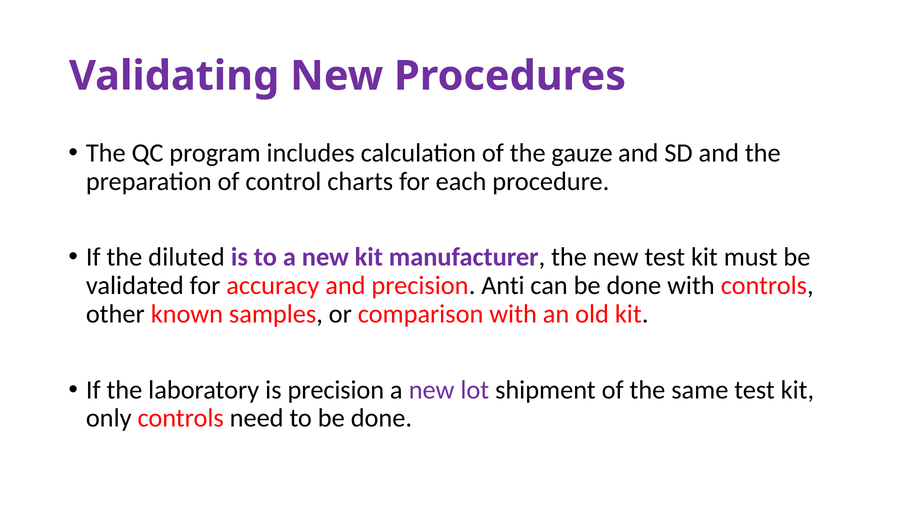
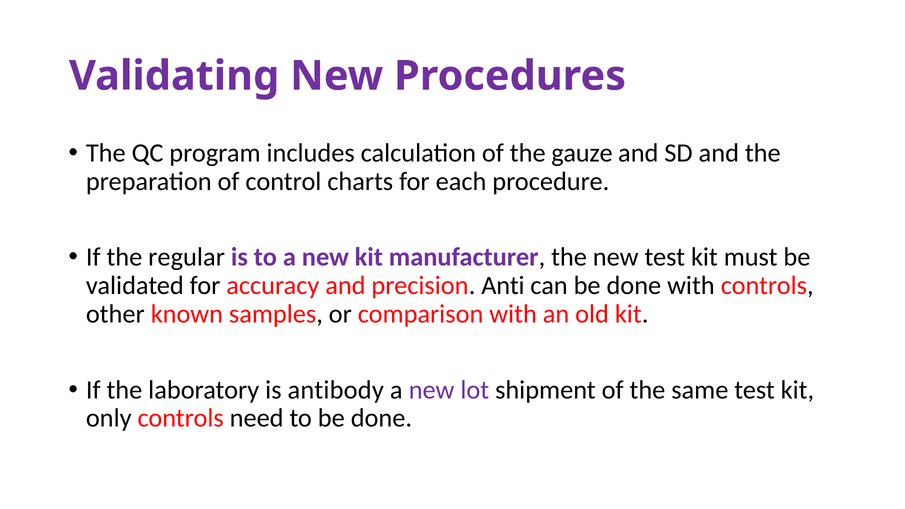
diluted: diluted -> regular (187, 257)
is precision: precision -> antibody (336, 390)
